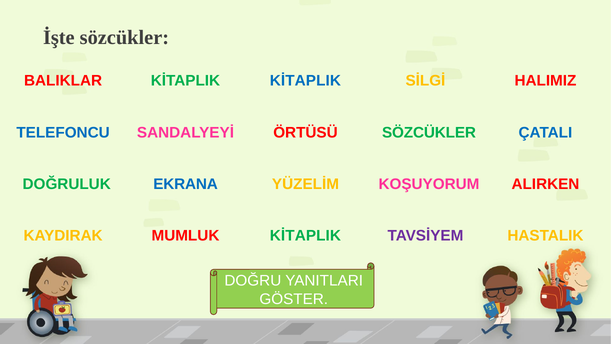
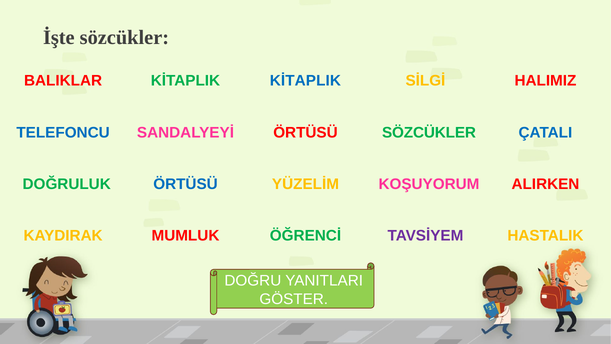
EKRANA: EKRANA -> ÖRTÜSÜ (185, 184)
KİTAPLIK: KİTAPLIK -> ÖĞRENCİ (305, 236)
